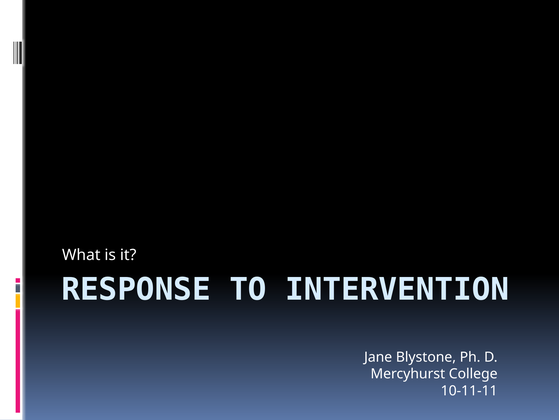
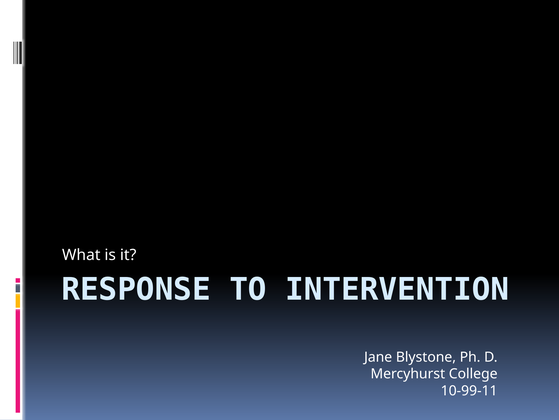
10-11-11: 10-11-11 -> 10-99-11 (469, 390)
